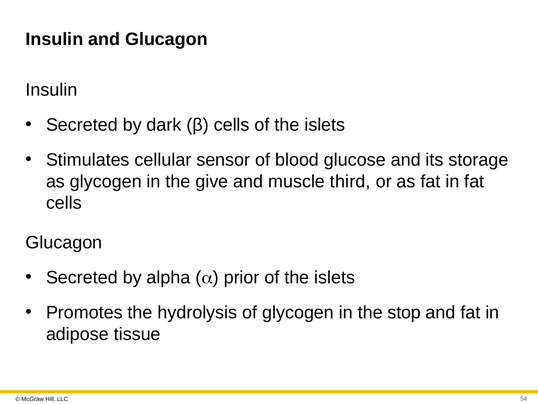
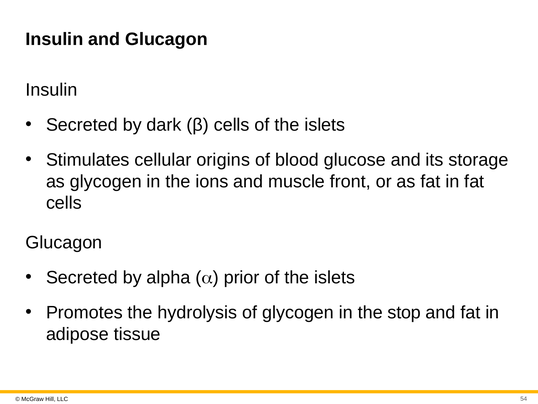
sensor: sensor -> origins (223, 160)
give: give -> ions (212, 181)
third: third -> front (350, 181)
